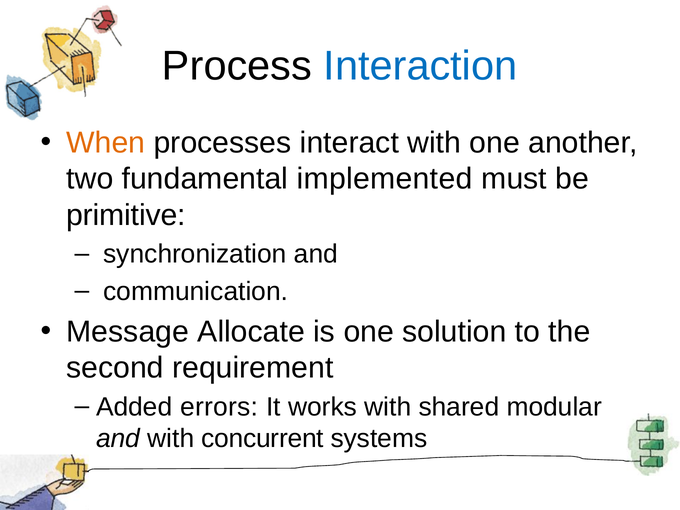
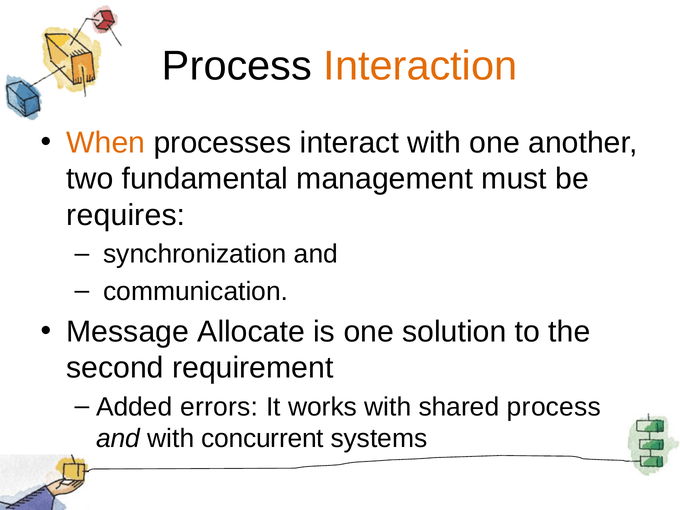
Interaction colour: blue -> orange (420, 66)
implemented: implemented -> management (385, 179)
primitive: primitive -> requires (126, 215)
shared modular: modular -> process (554, 407)
